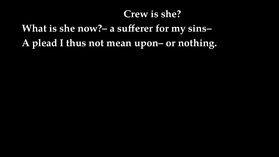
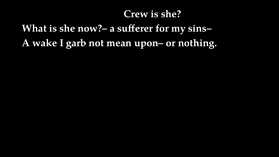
plead: plead -> wake (45, 43)
thus: thus -> garb (76, 43)
